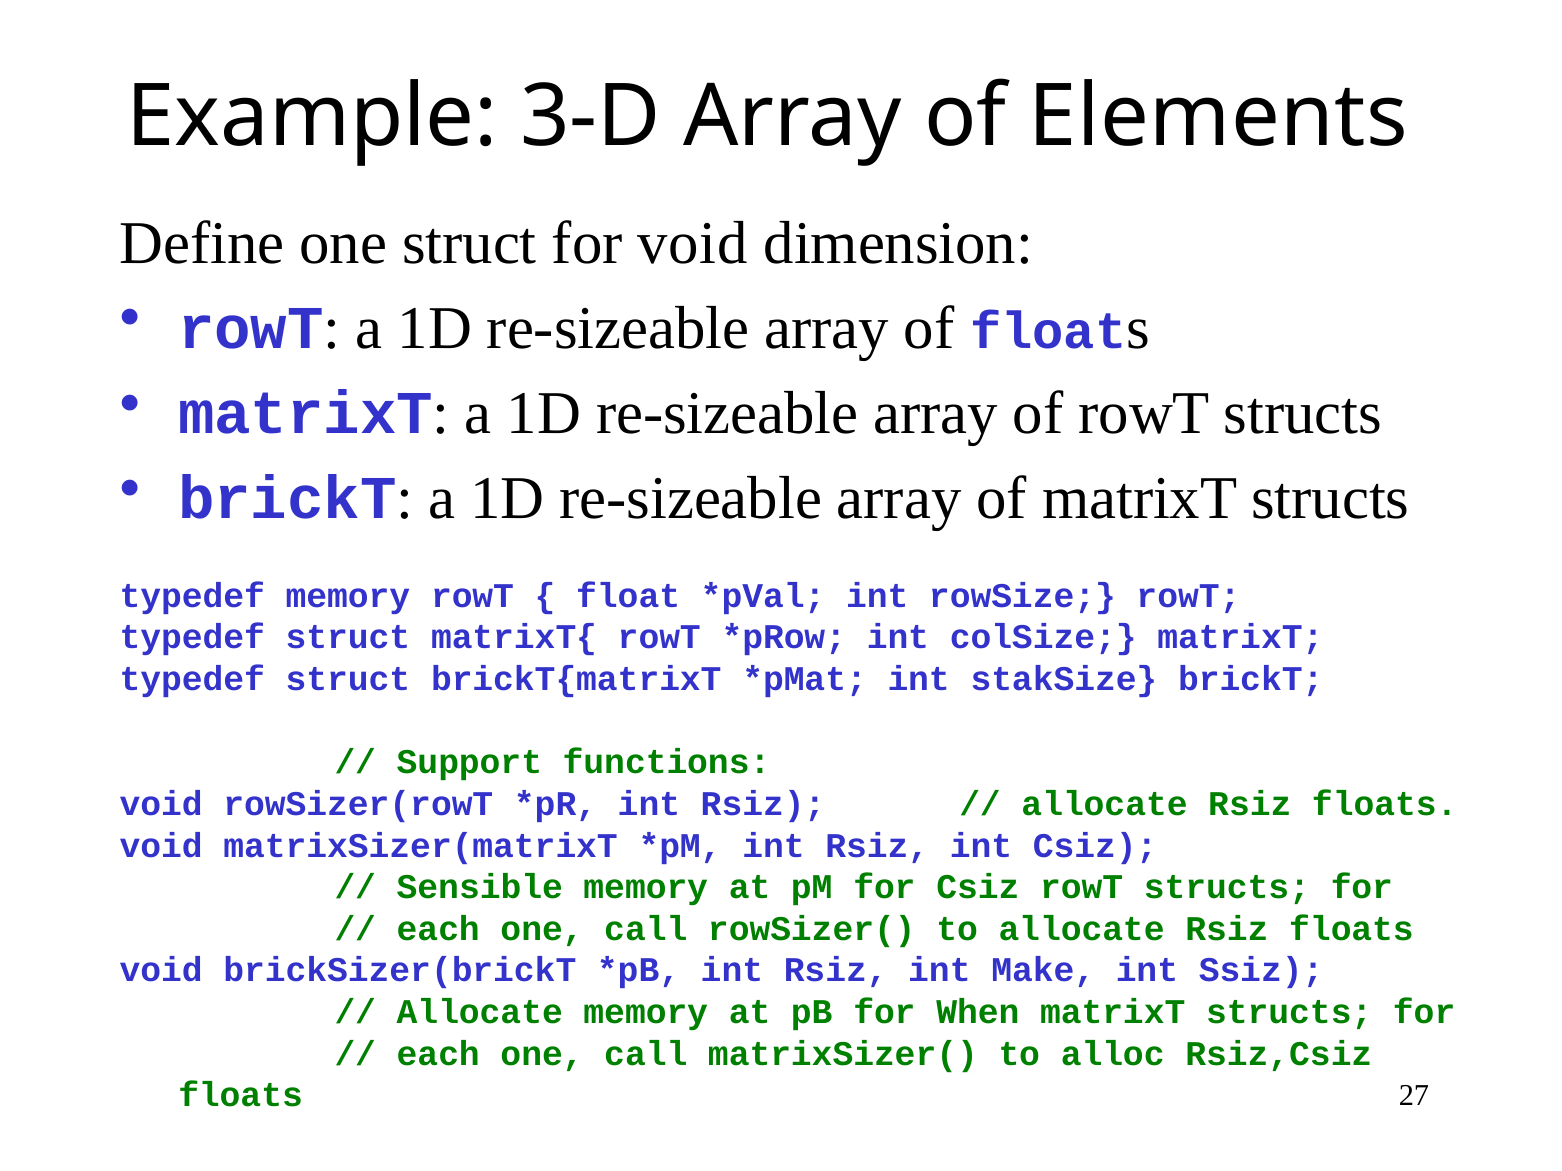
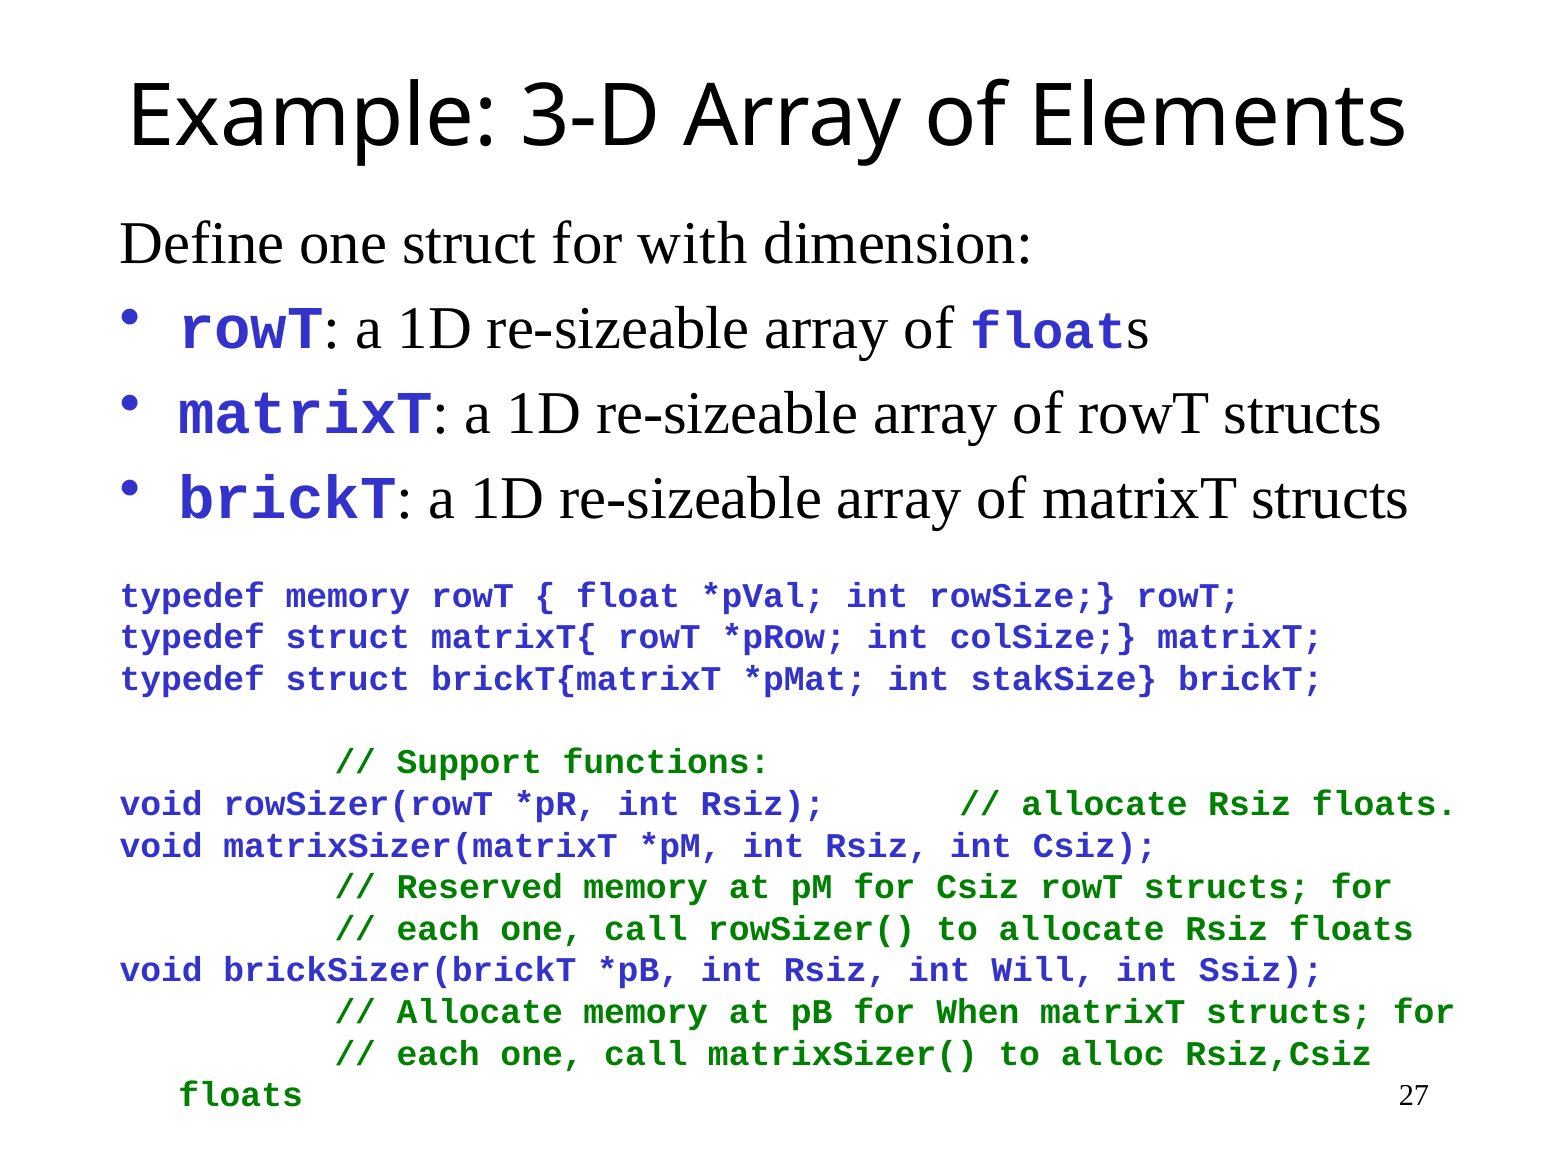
for void: void -> with (693, 244)
Sensible: Sensible -> Reserved (480, 888)
Make: Make -> Will (1043, 971)
